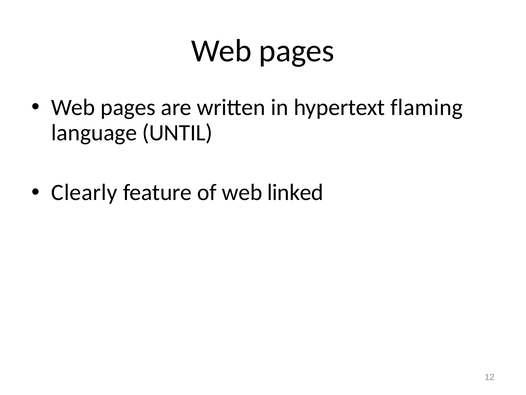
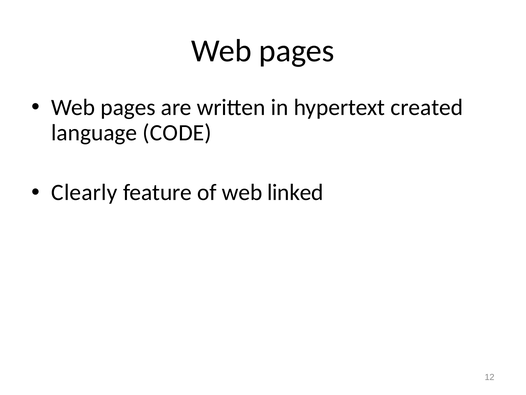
flaming: flaming -> created (427, 107)
UNTIL: UNTIL -> CODE (177, 132)
